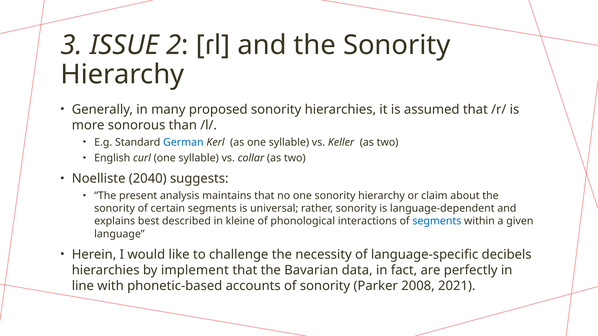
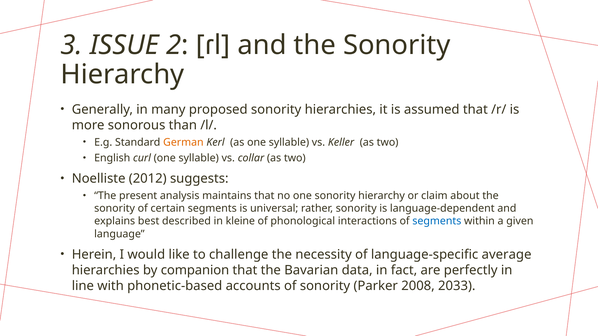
German colour: blue -> orange (183, 142)
2040: 2040 -> 2012 (148, 179)
decibels: decibels -> average (507, 255)
implement: implement -> companion (195, 270)
2021: 2021 -> 2033 (457, 286)
